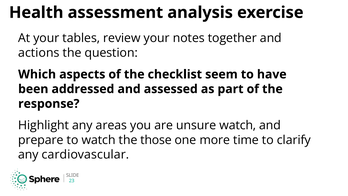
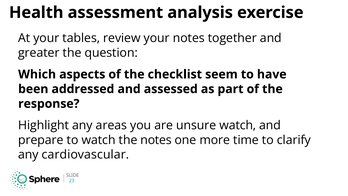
actions: actions -> greater (39, 53)
the those: those -> notes (156, 140)
